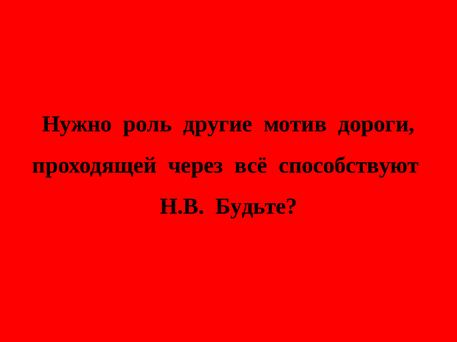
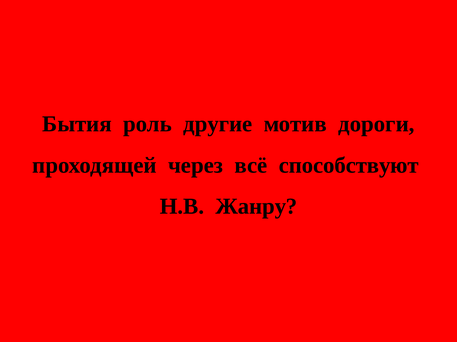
Нужно: Нужно -> Бытия (77, 124)
Будьте: Будьте -> Жанру (256, 207)
